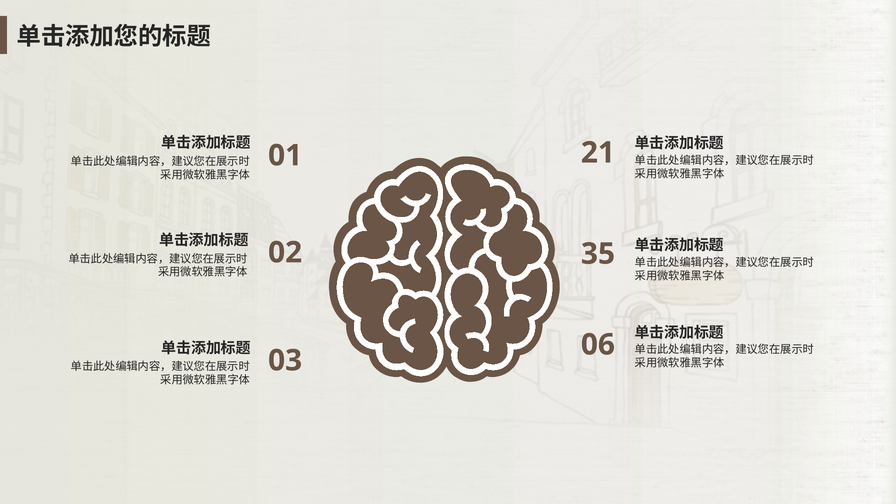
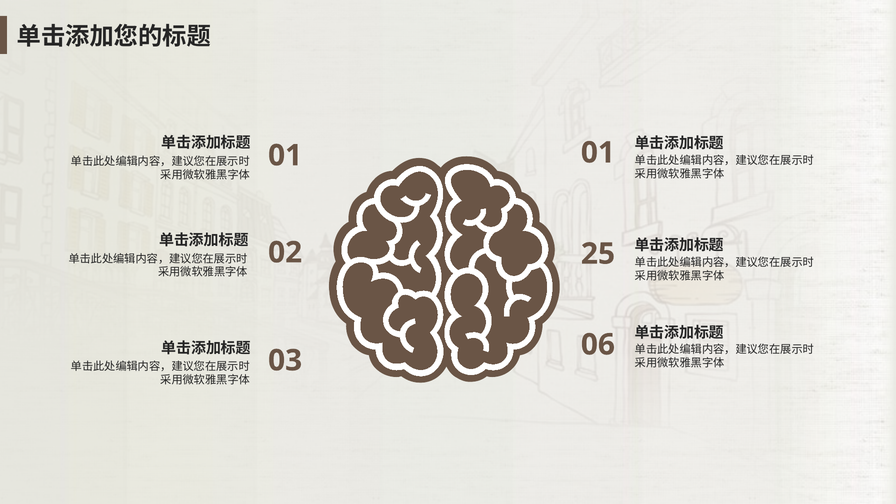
01 21: 21 -> 01 (598, 153)
35: 35 -> 25 (598, 254)
